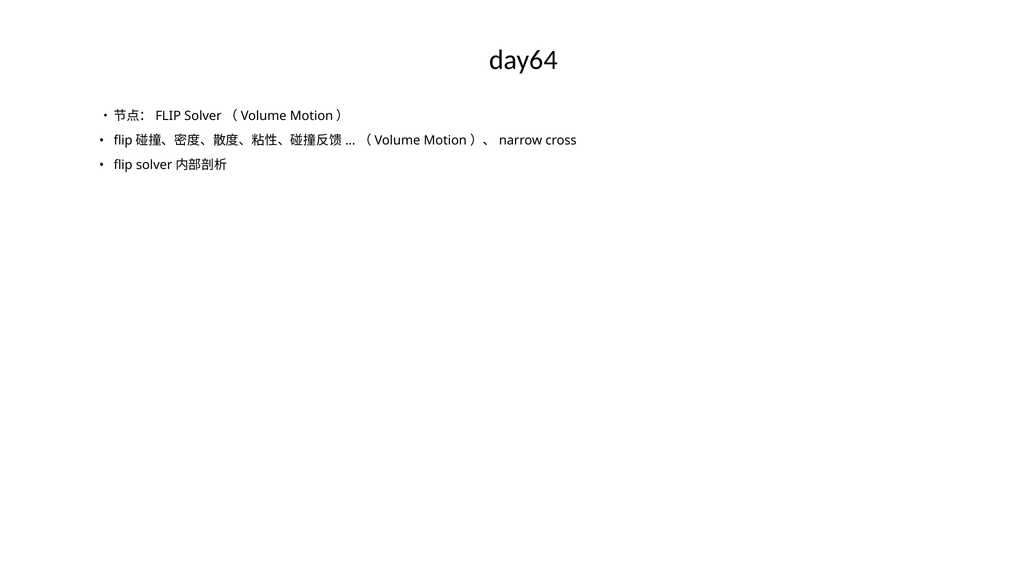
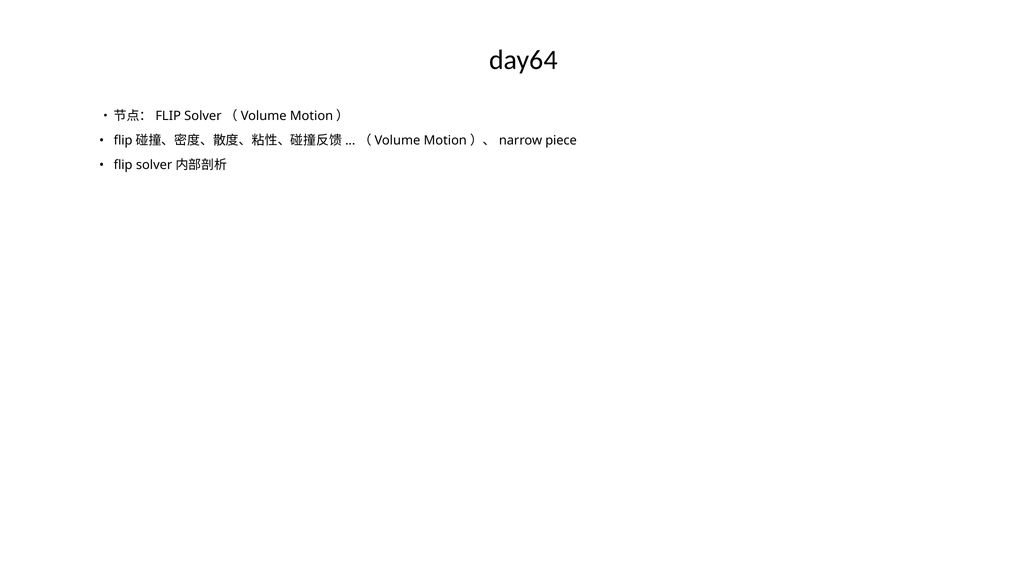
cross: cross -> piece (561, 140)
